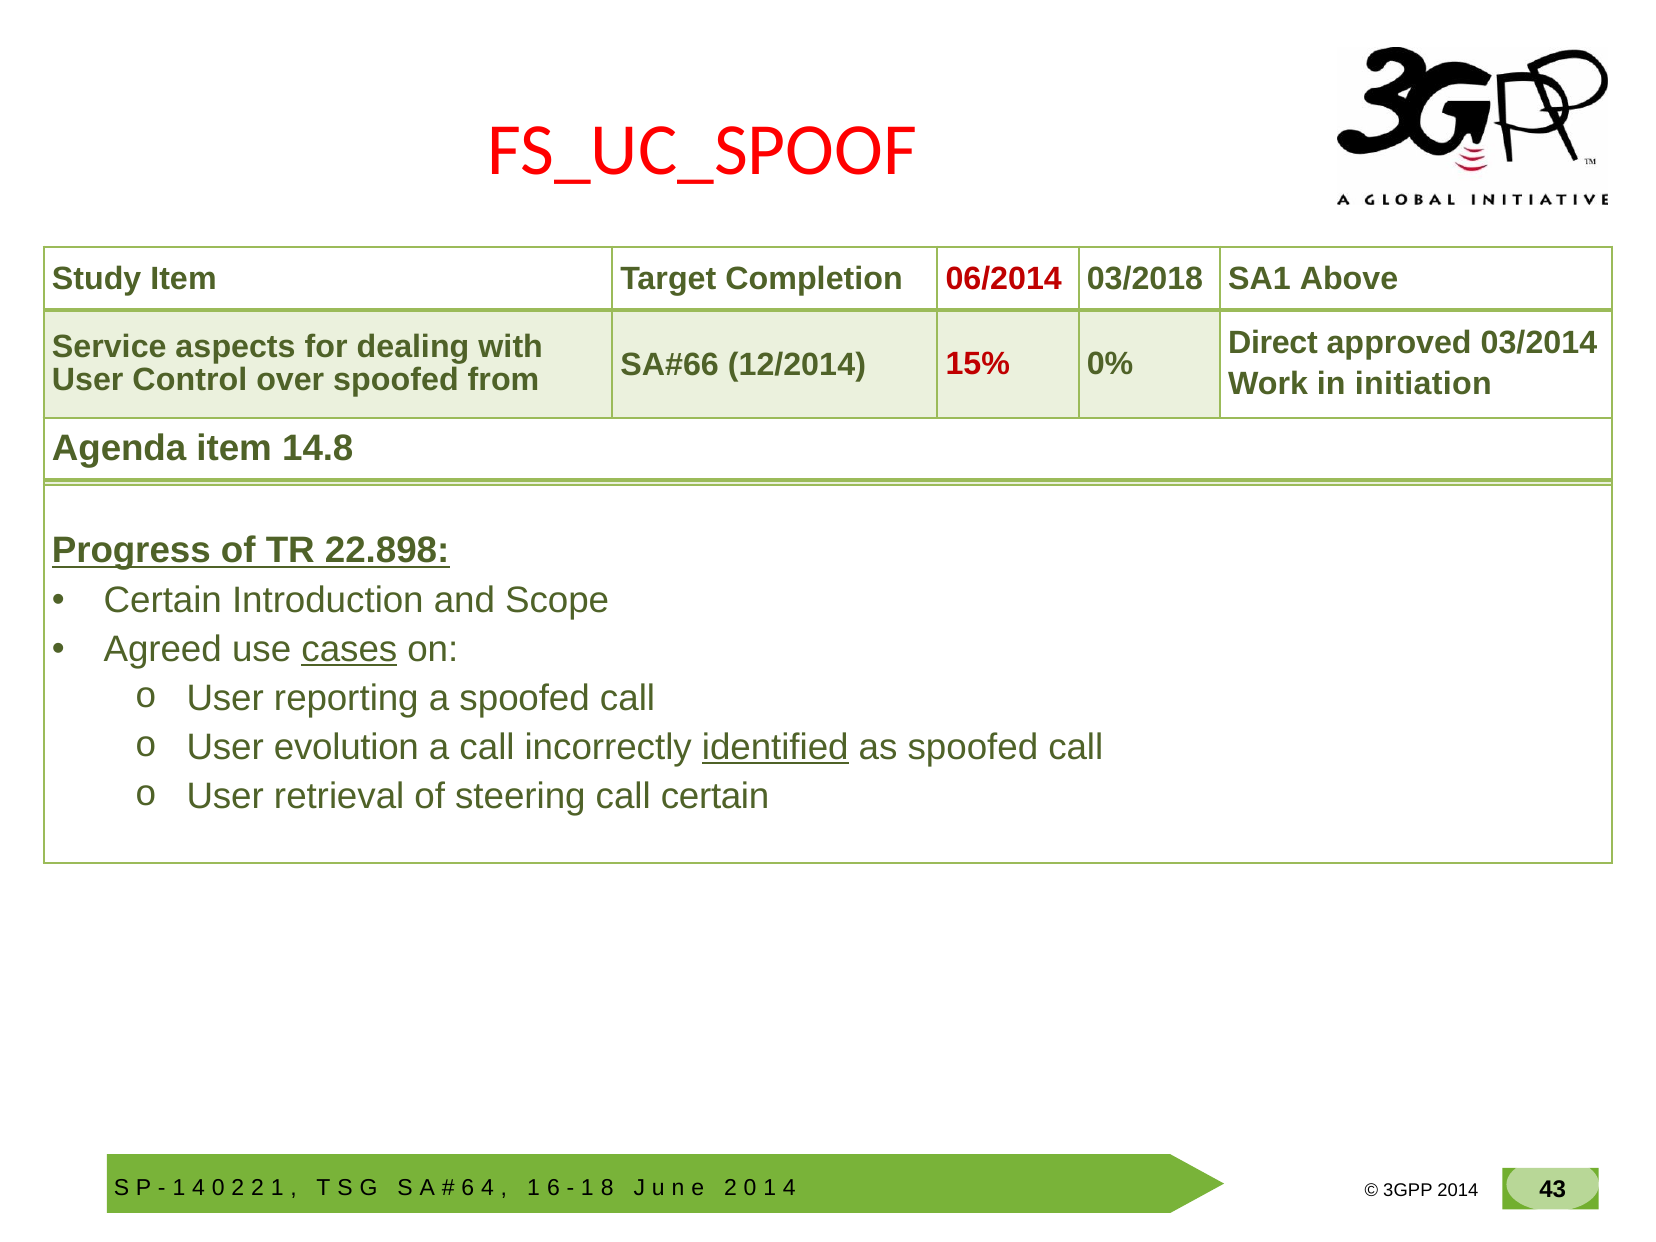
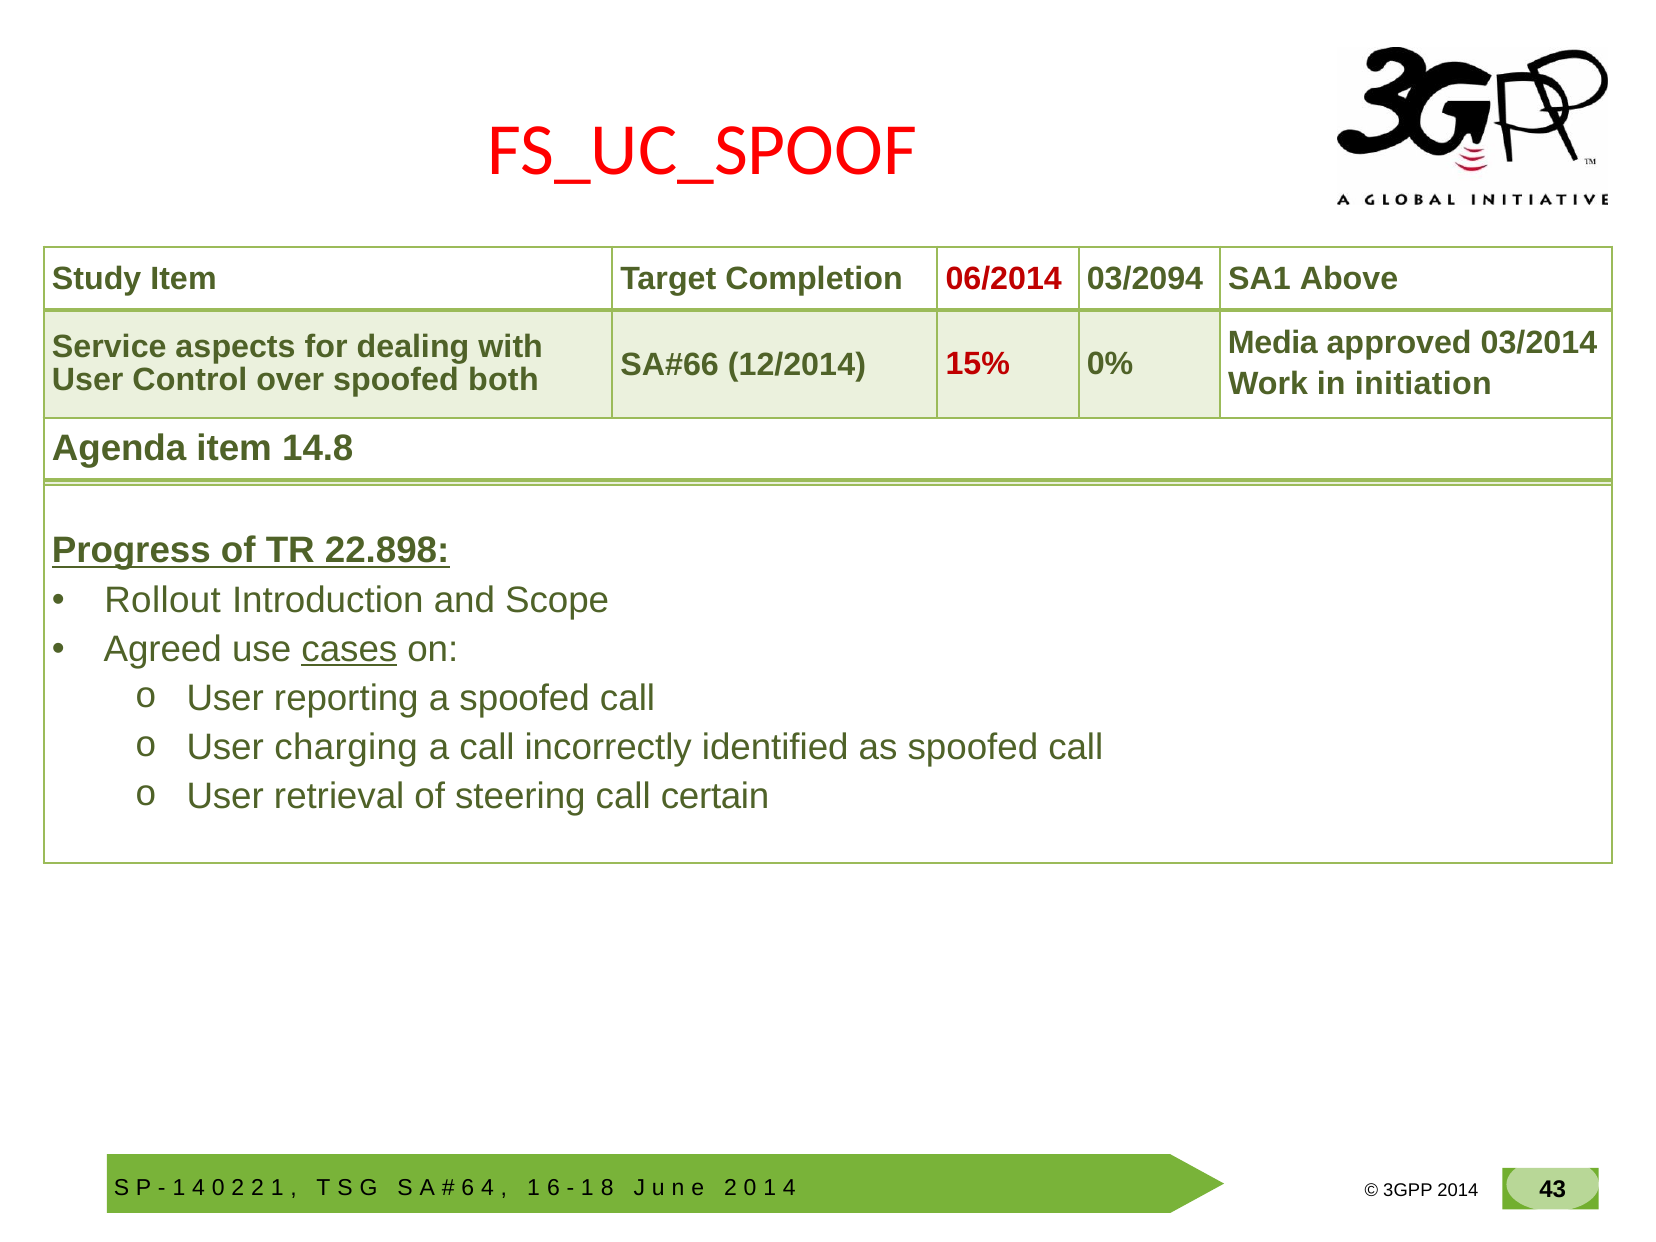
03/2018: 03/2018 -> 03/2094 (1145, 279)
Direct: Direct -> Media (1273, 343)
from: from -> both (503, 380)
Certain: Certain -> Rollout (163, 600)
evolution: evolution -> charging (346, 747)
identified underline: present -> none (775, 747)
